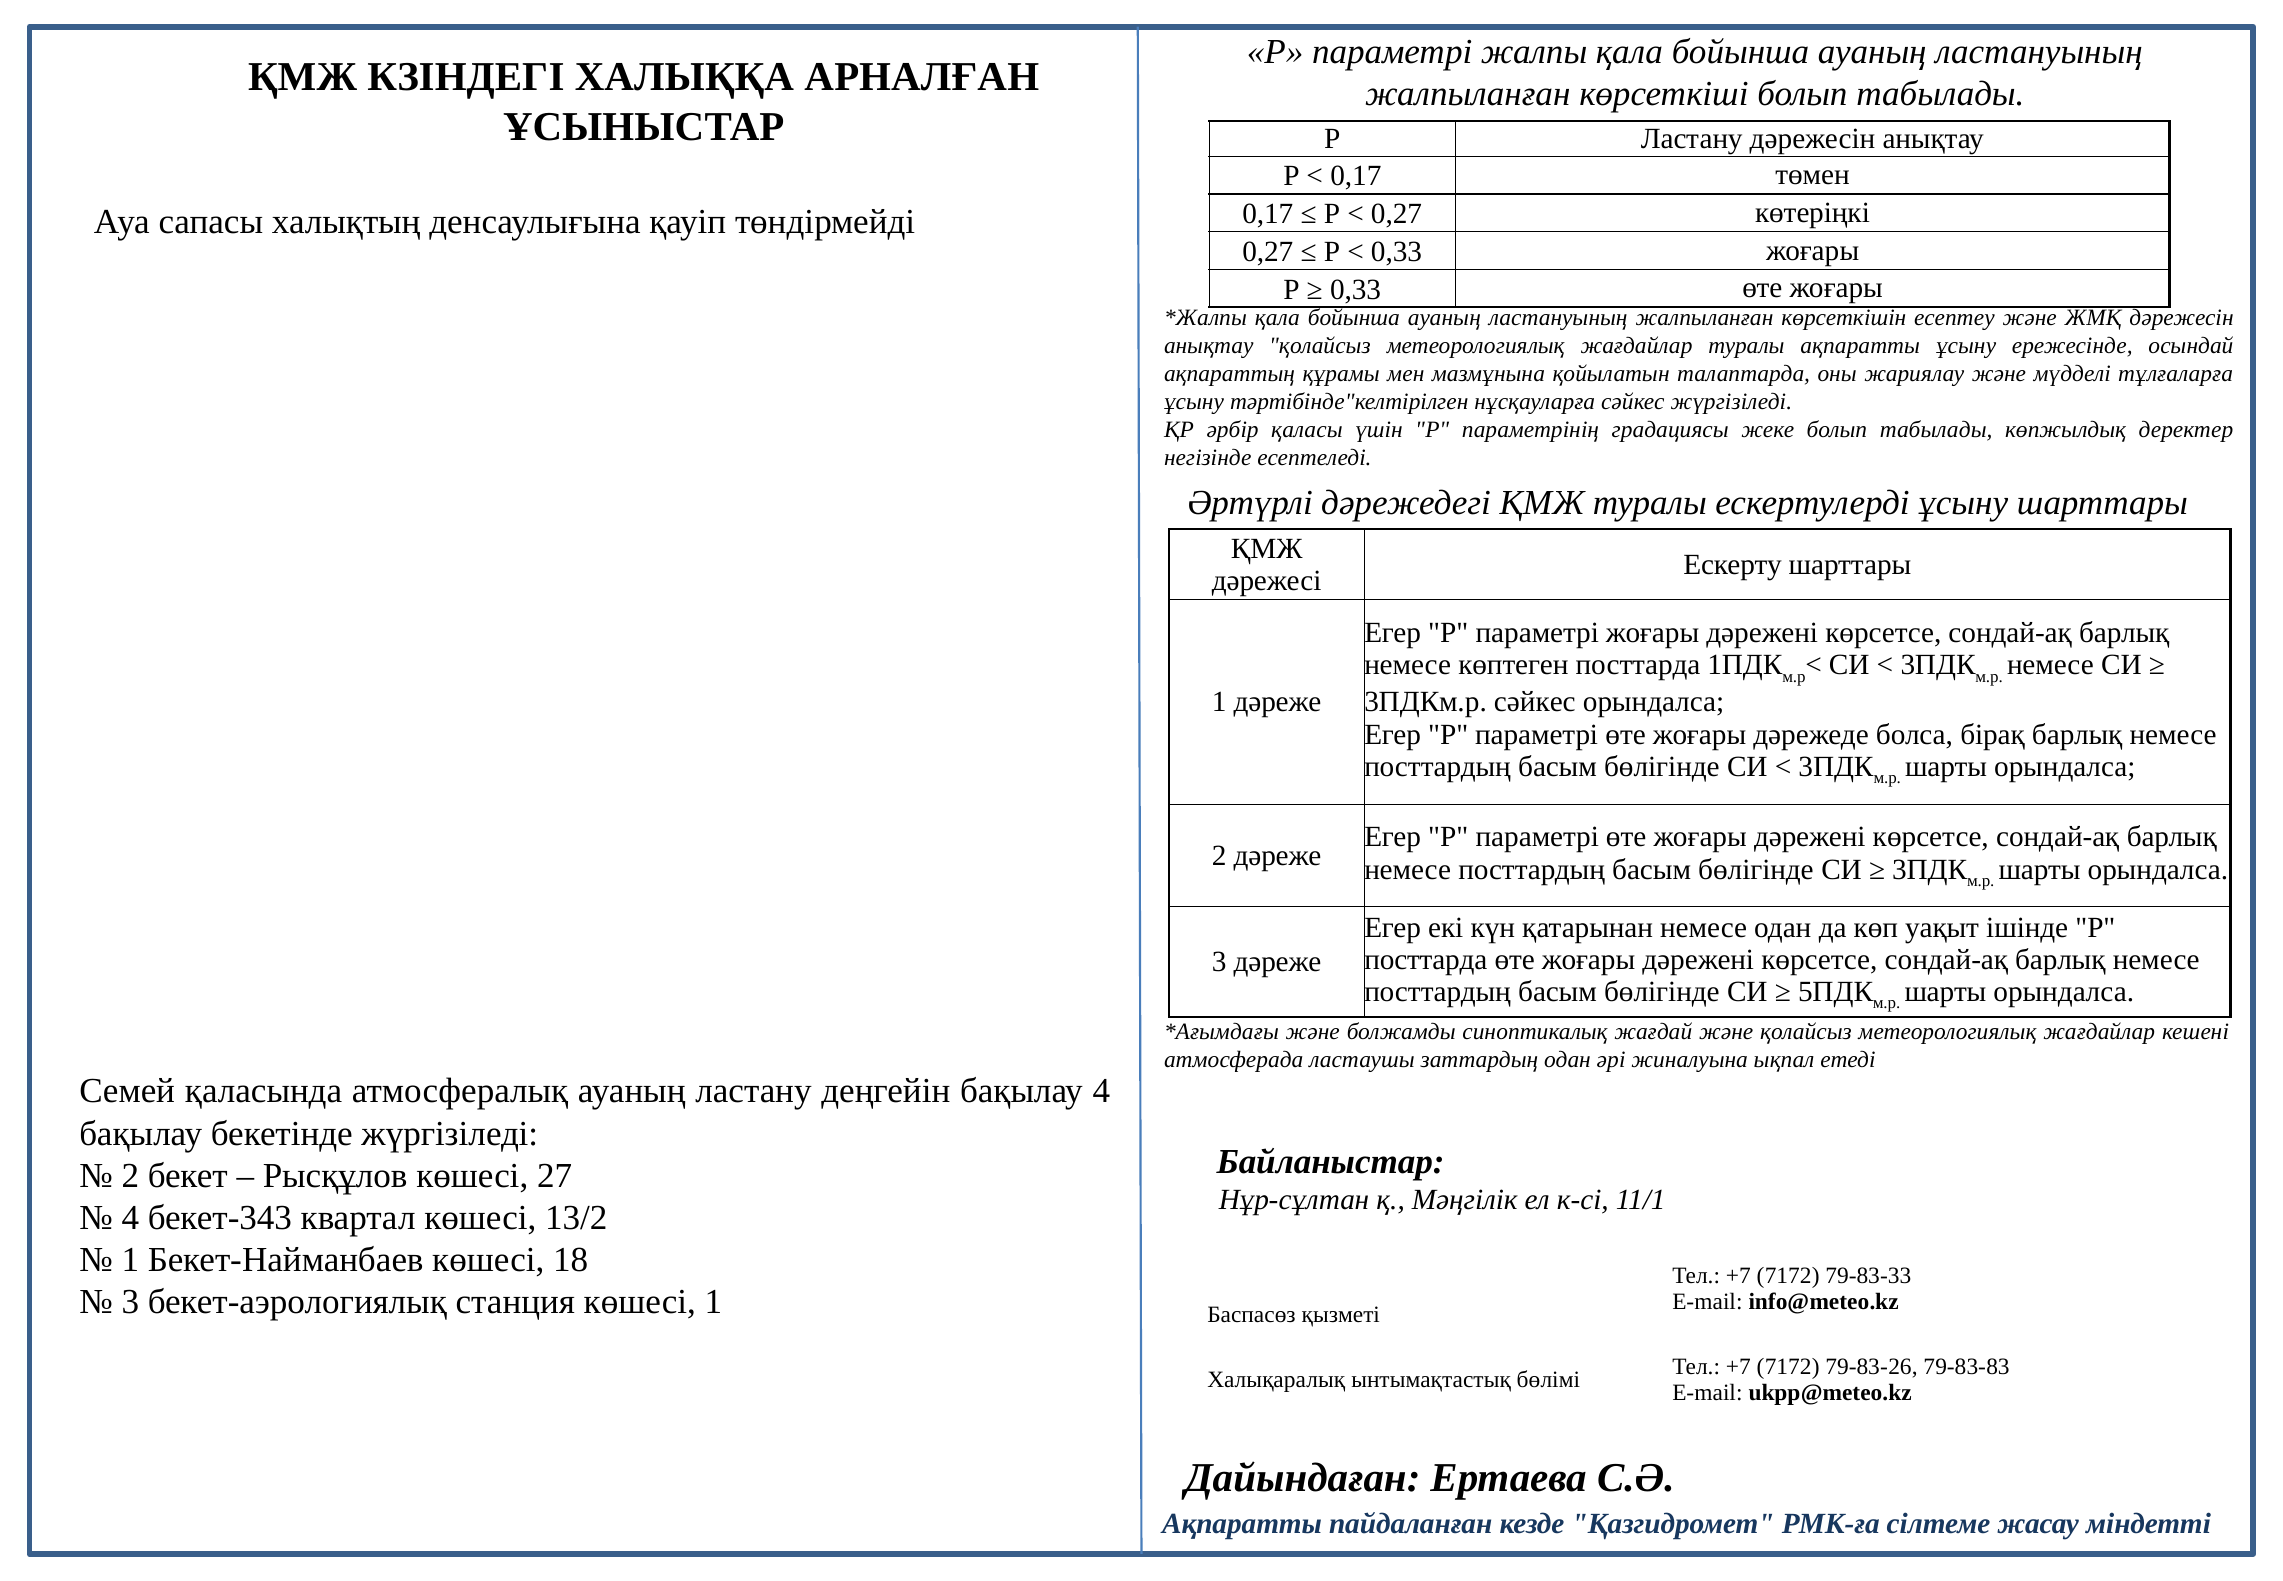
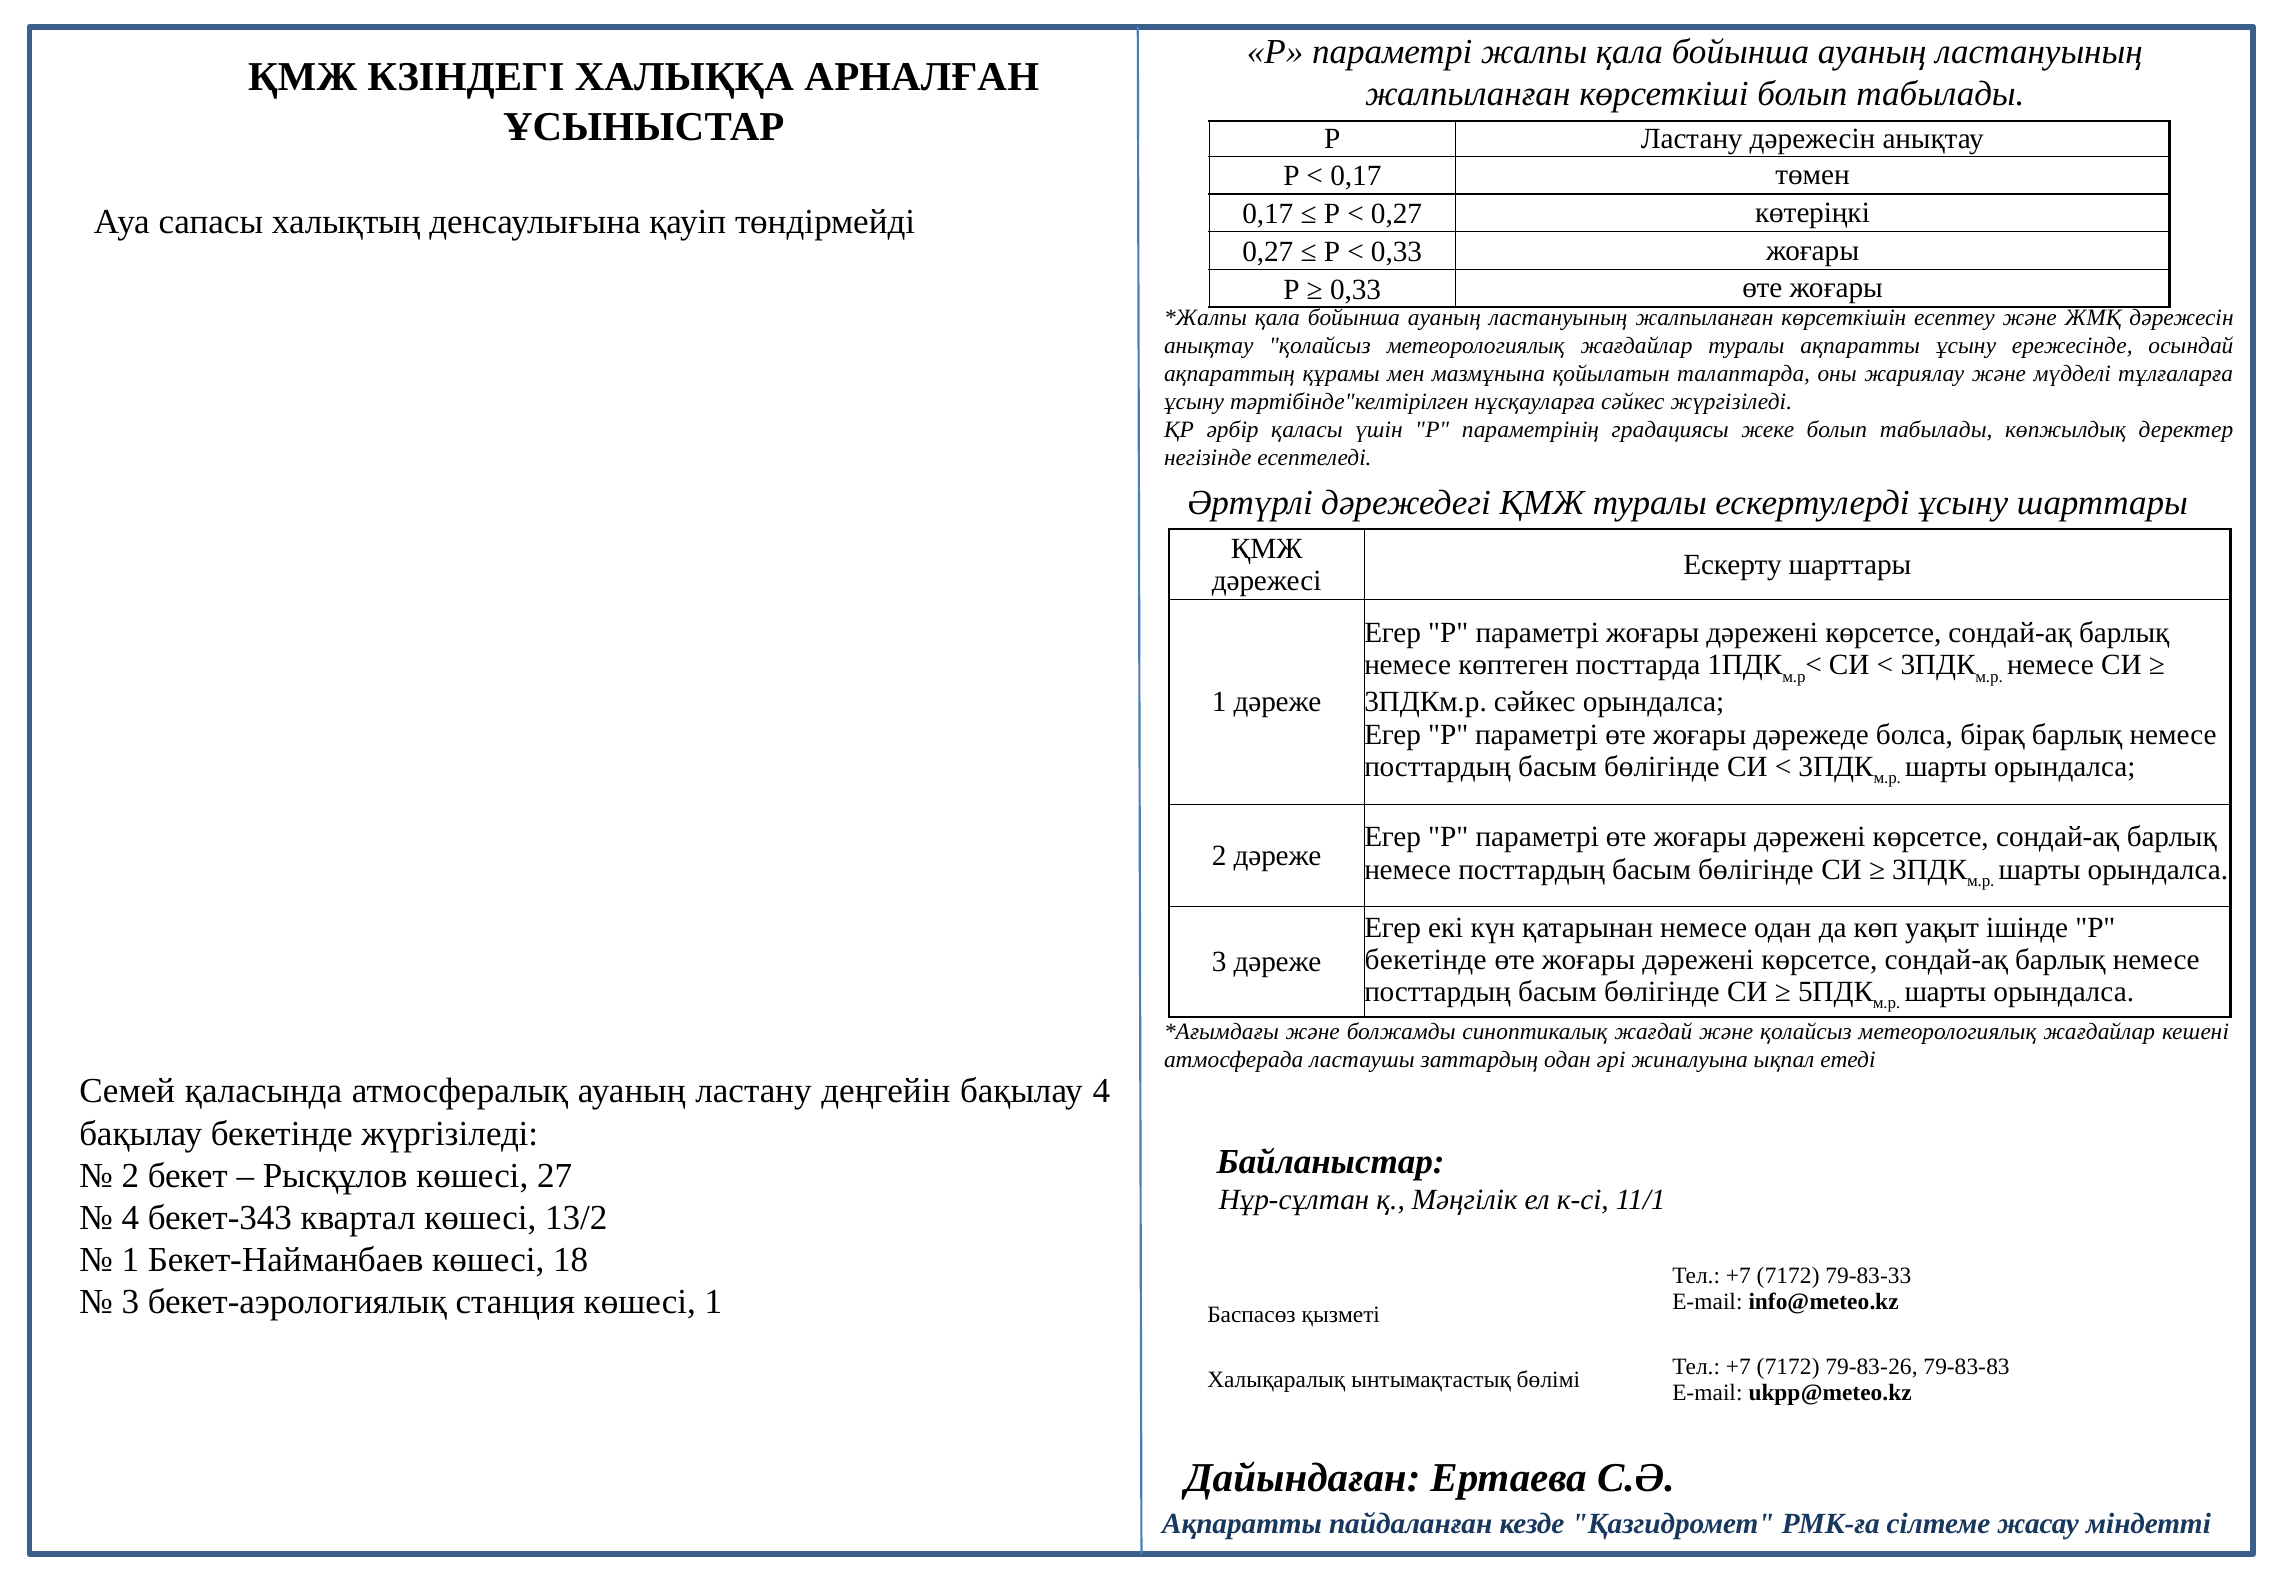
посттарда: посттарда -> бекетінде (1426, 959)
